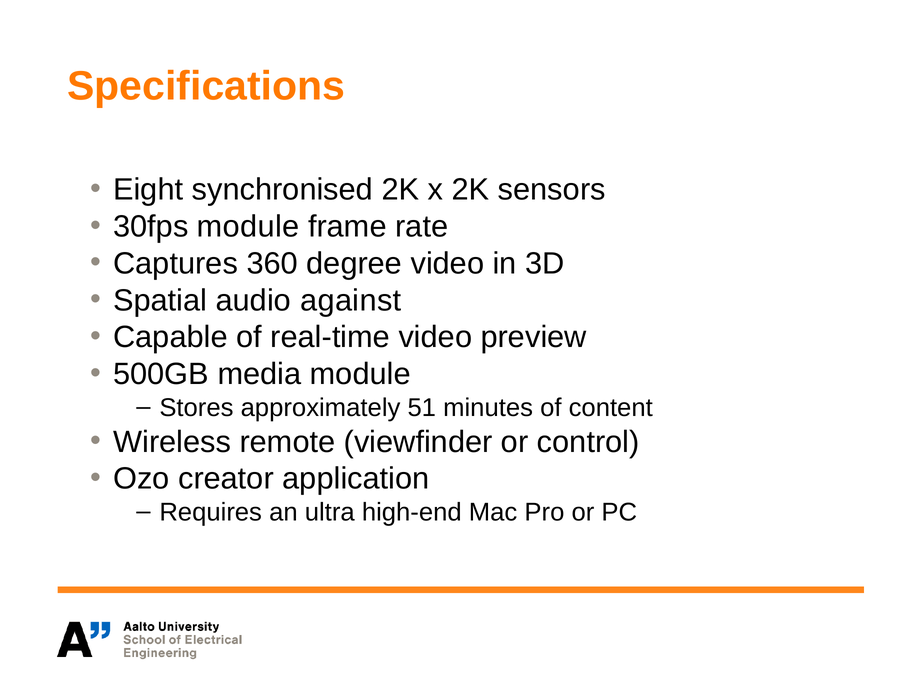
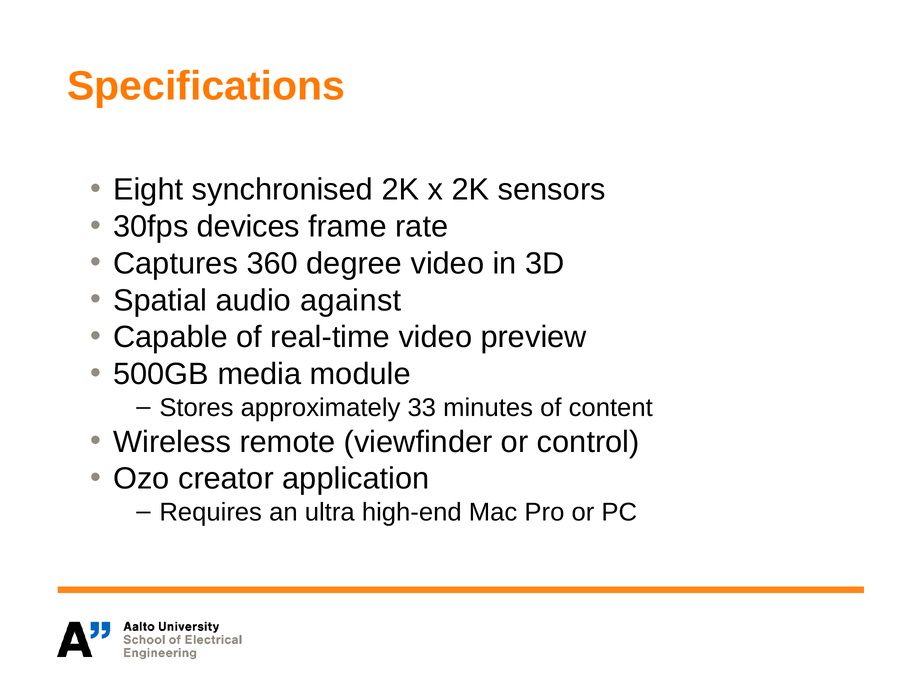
30fps module: module -> devices (248, 227)
51: 51 -> 33 (422, 408)
